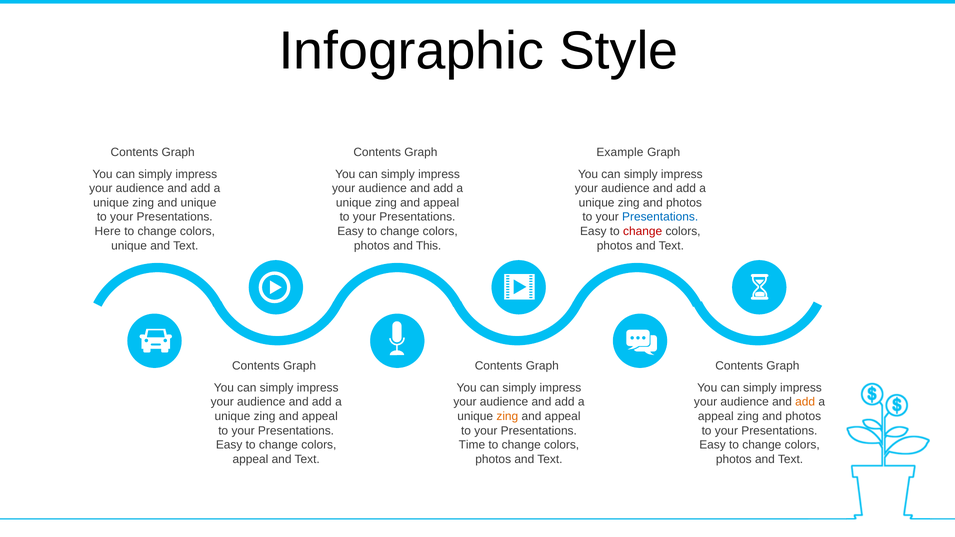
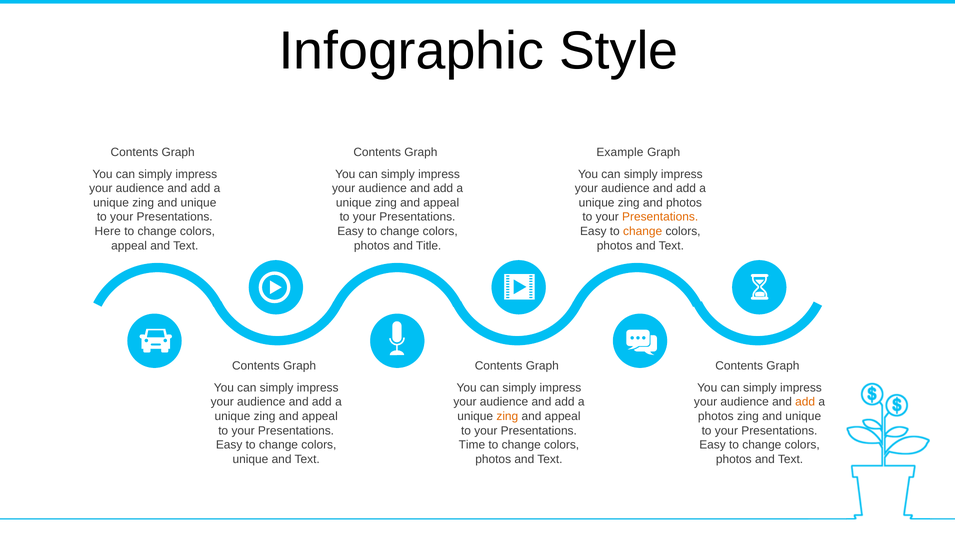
Presentations colour: blue -> orange (660, 217)
change colour: red -> orange (643, 231)
unique: unique -> appeal (129, 246)
This: This -> Title (429, 246)
appeal: appeal -> photos (716, 416)
photos: photos -> unique (803, 416)
appeal: appeal -> unique (250, 459)
